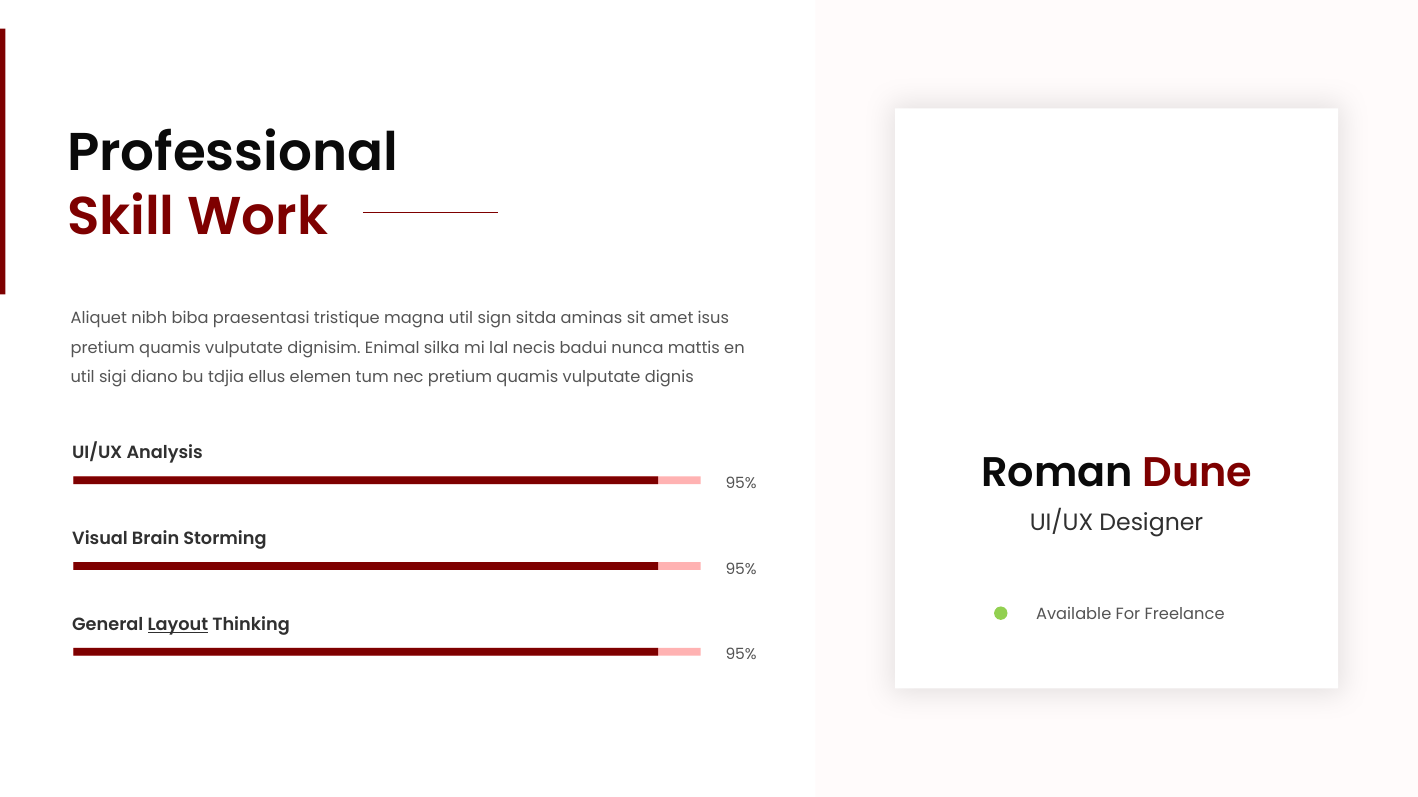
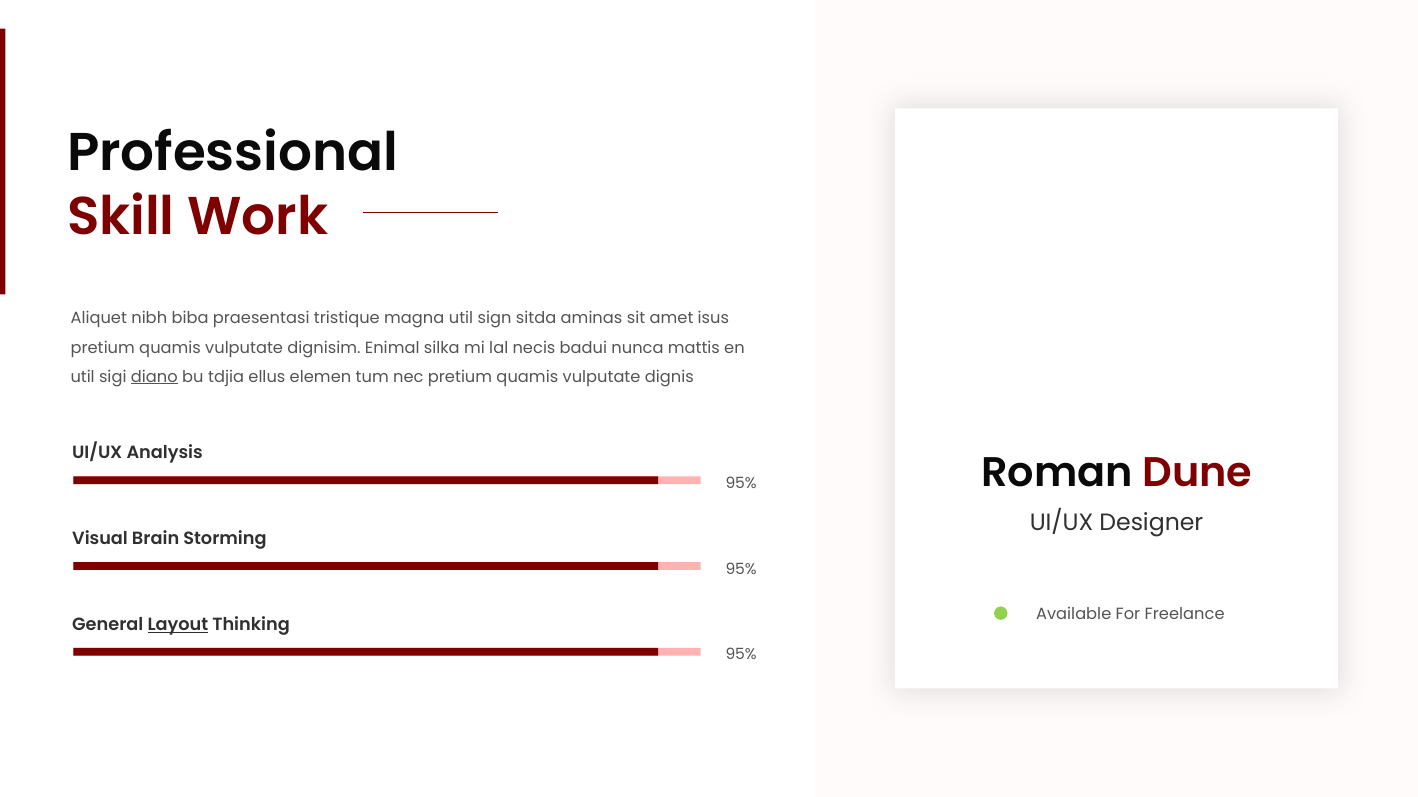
diano underline: none -> present (154, 377)
